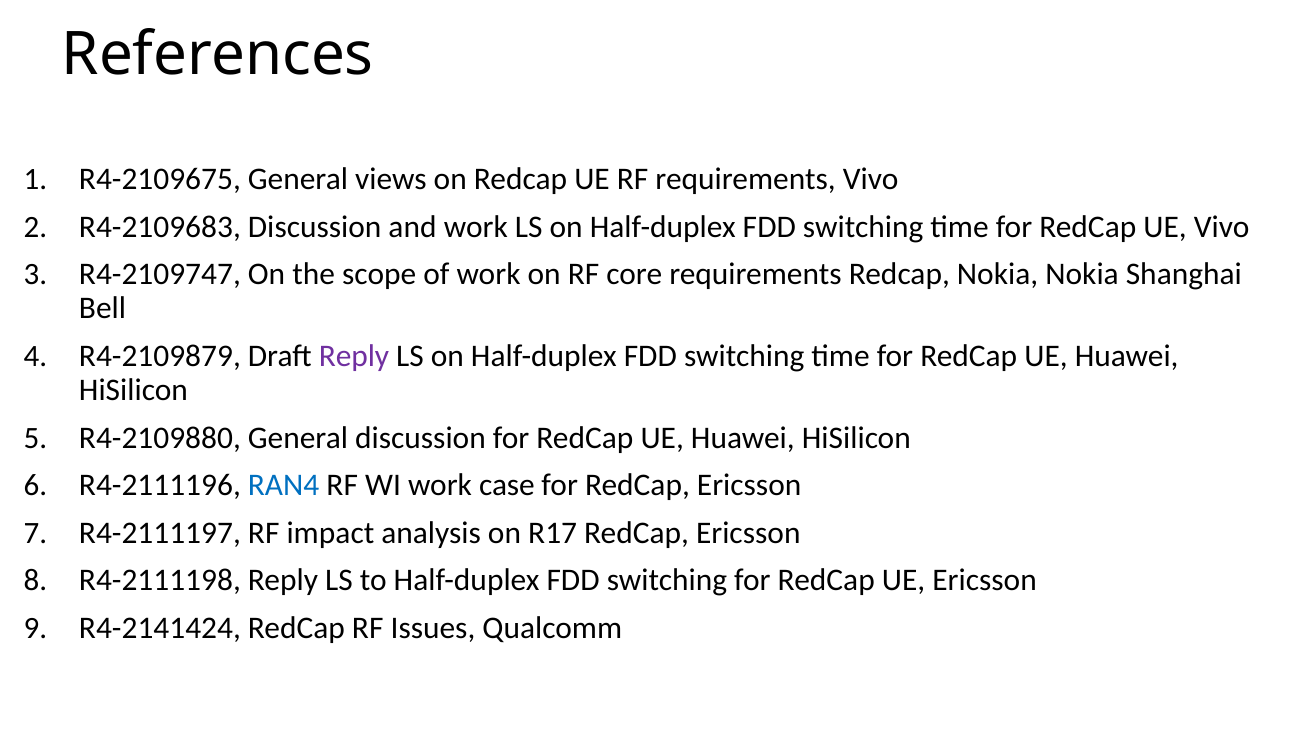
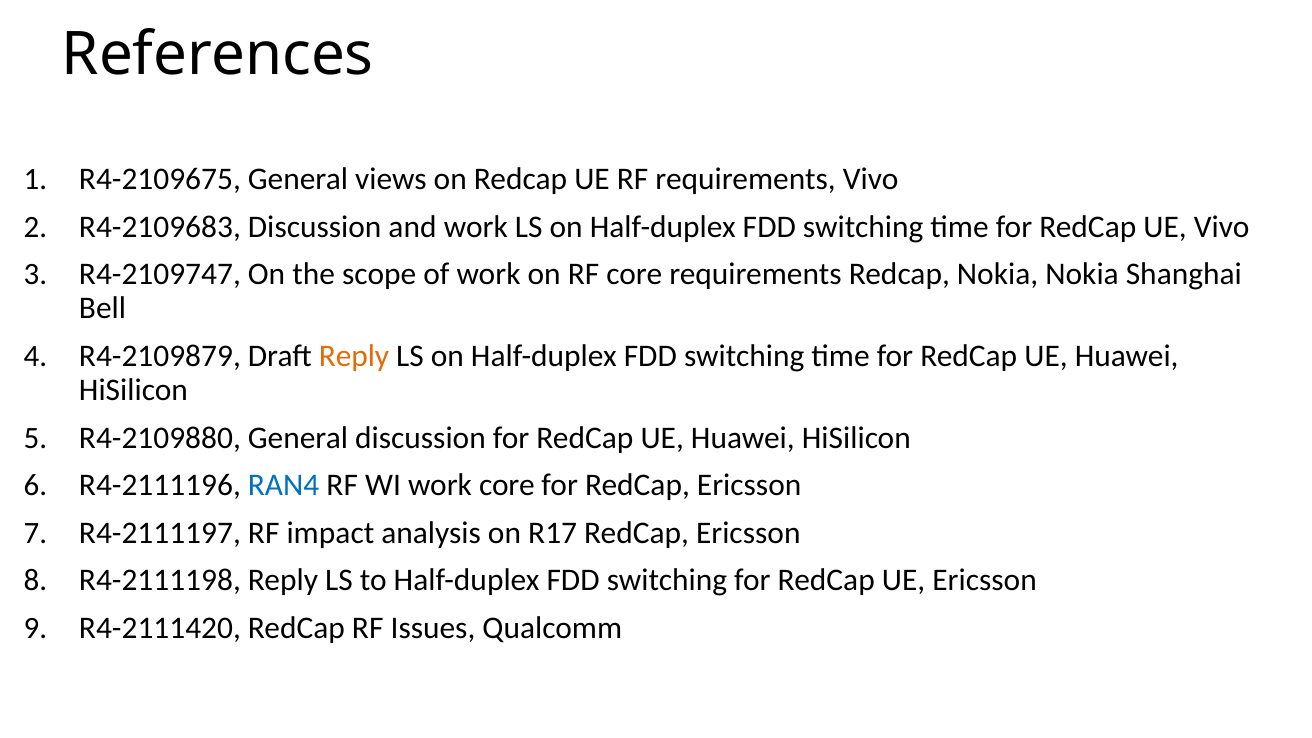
Reply colour: purple -> orange (354, 356)
work case: case -> core (507, 485)
R4-2141424: R4-2141424 -> R4-2111420 (160, 628)
